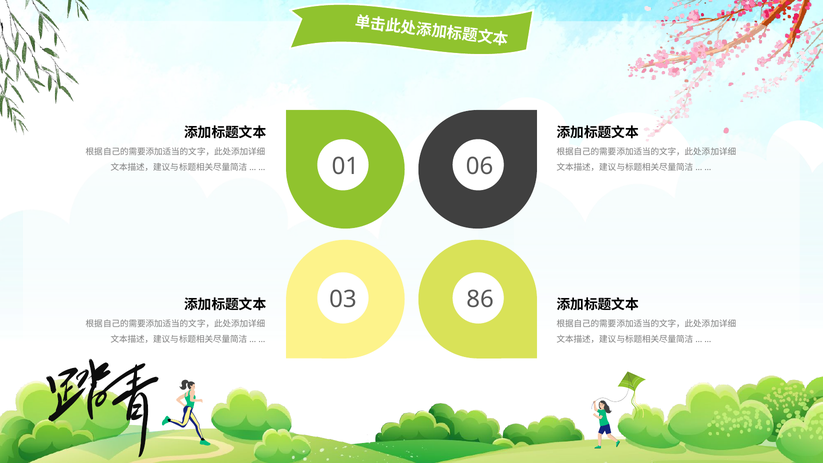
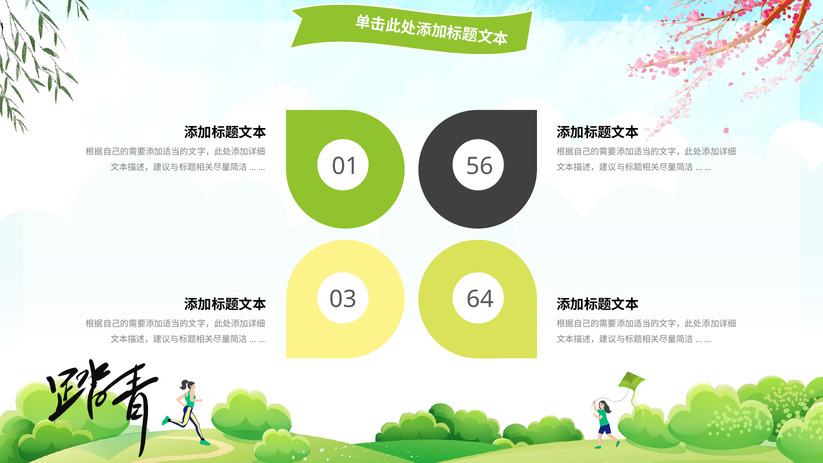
06: 06 -> 56 (480, 166)
86: 86 -> 64 (480, 299)
